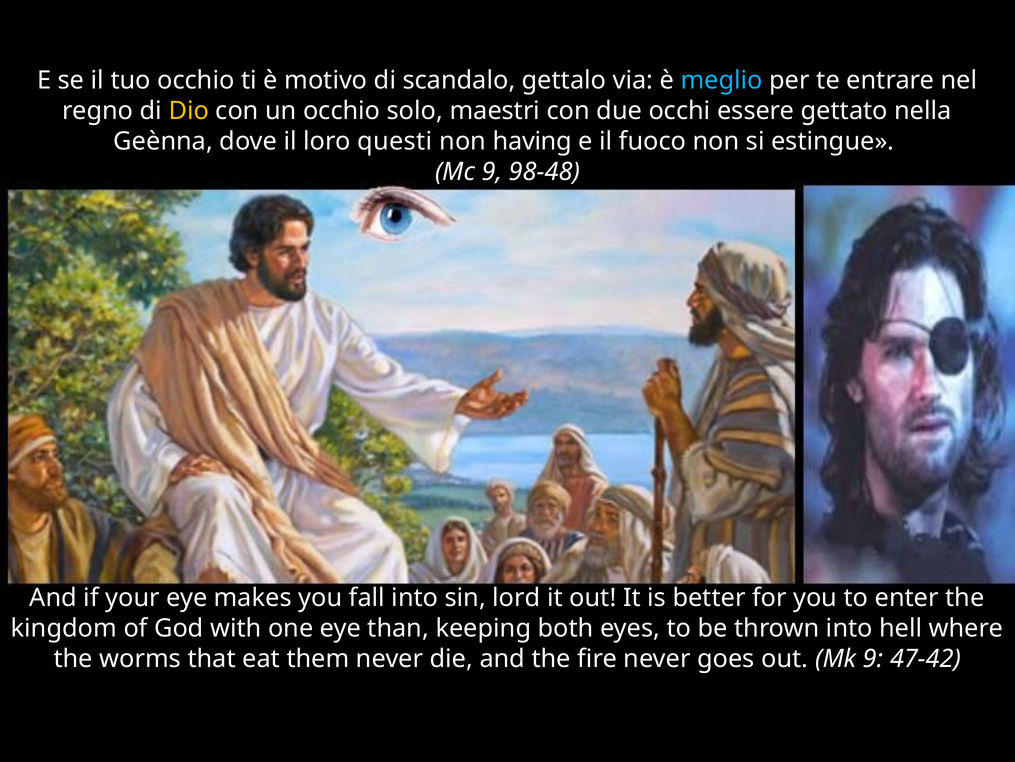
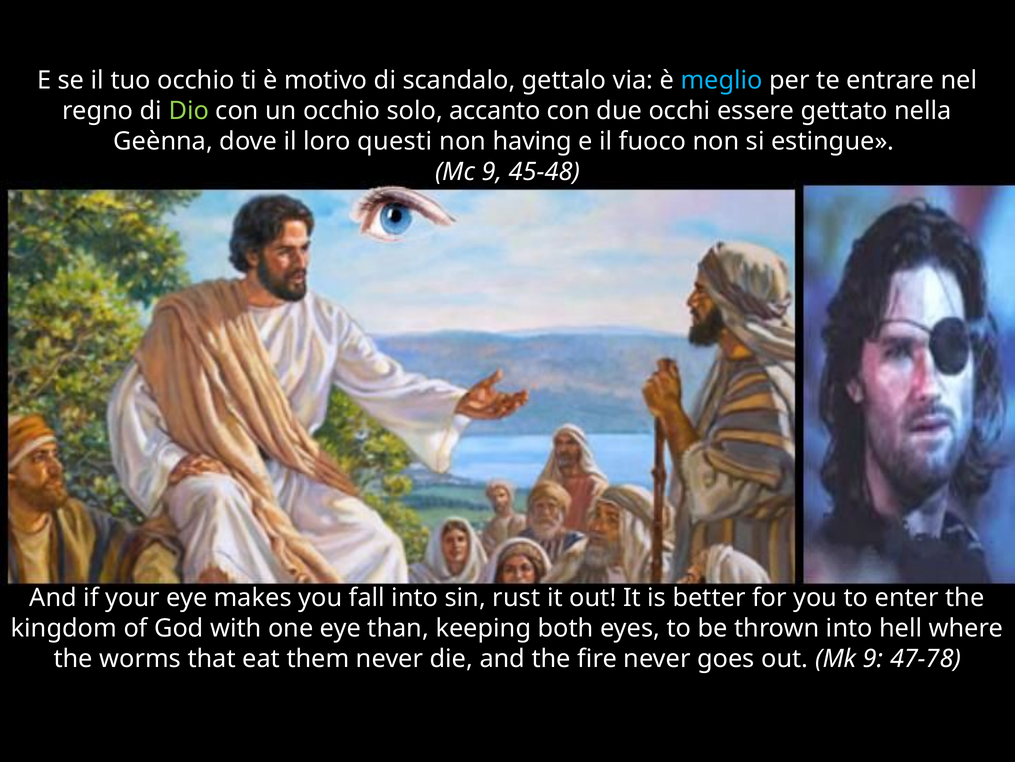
Dio colour: yellow -> light green (189, 111)
maestri: maestri -> accanto (495, 111)
98-48: 98-48 -> 45-48 (544, 172)
lord: lord -> rust (516, 597)
47-42: 47-42 -> 47-78 (926, 658)
